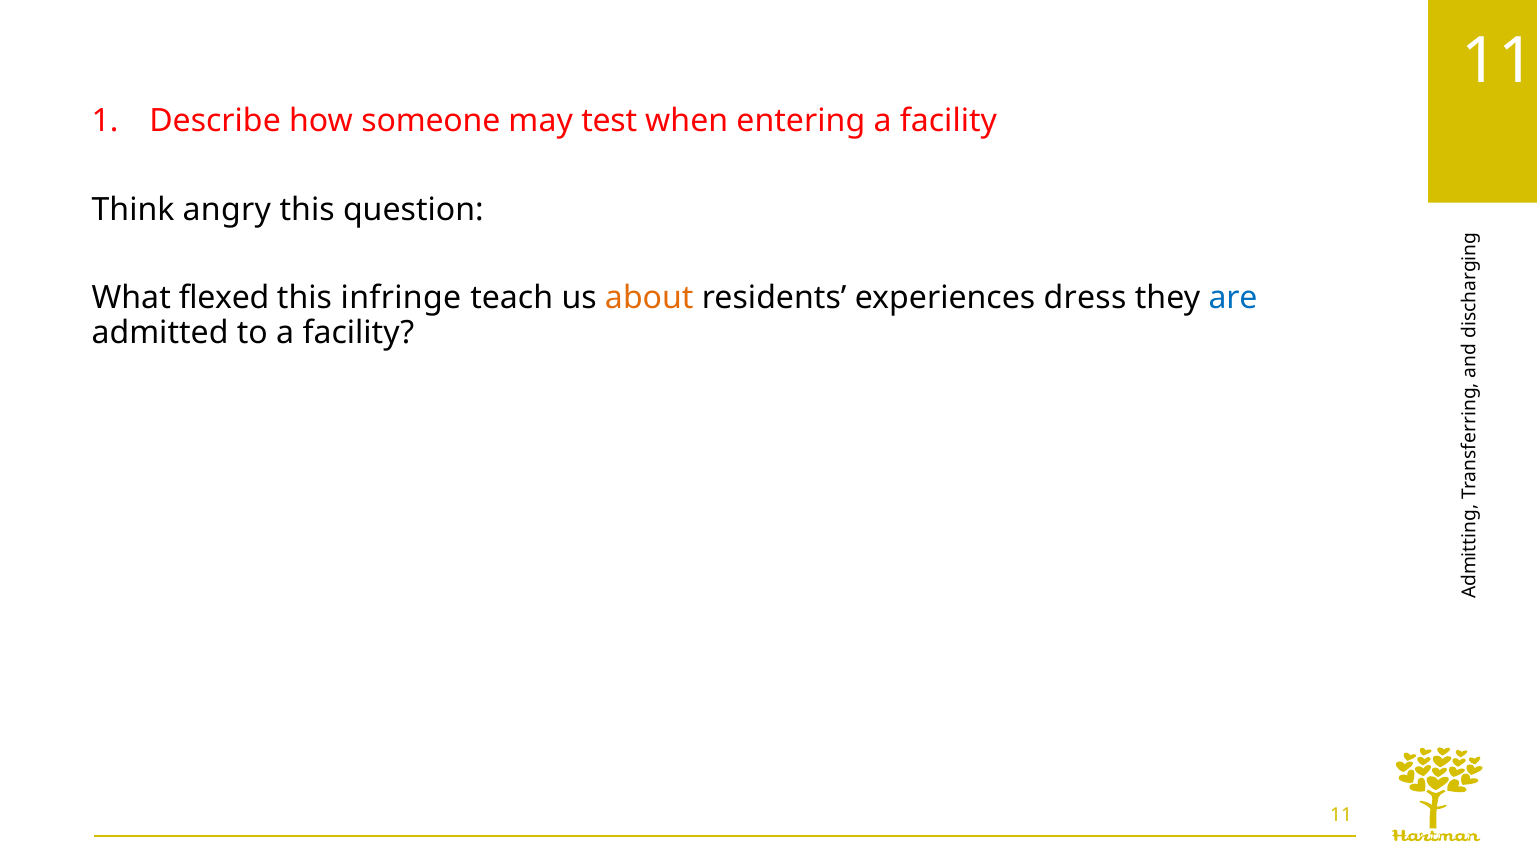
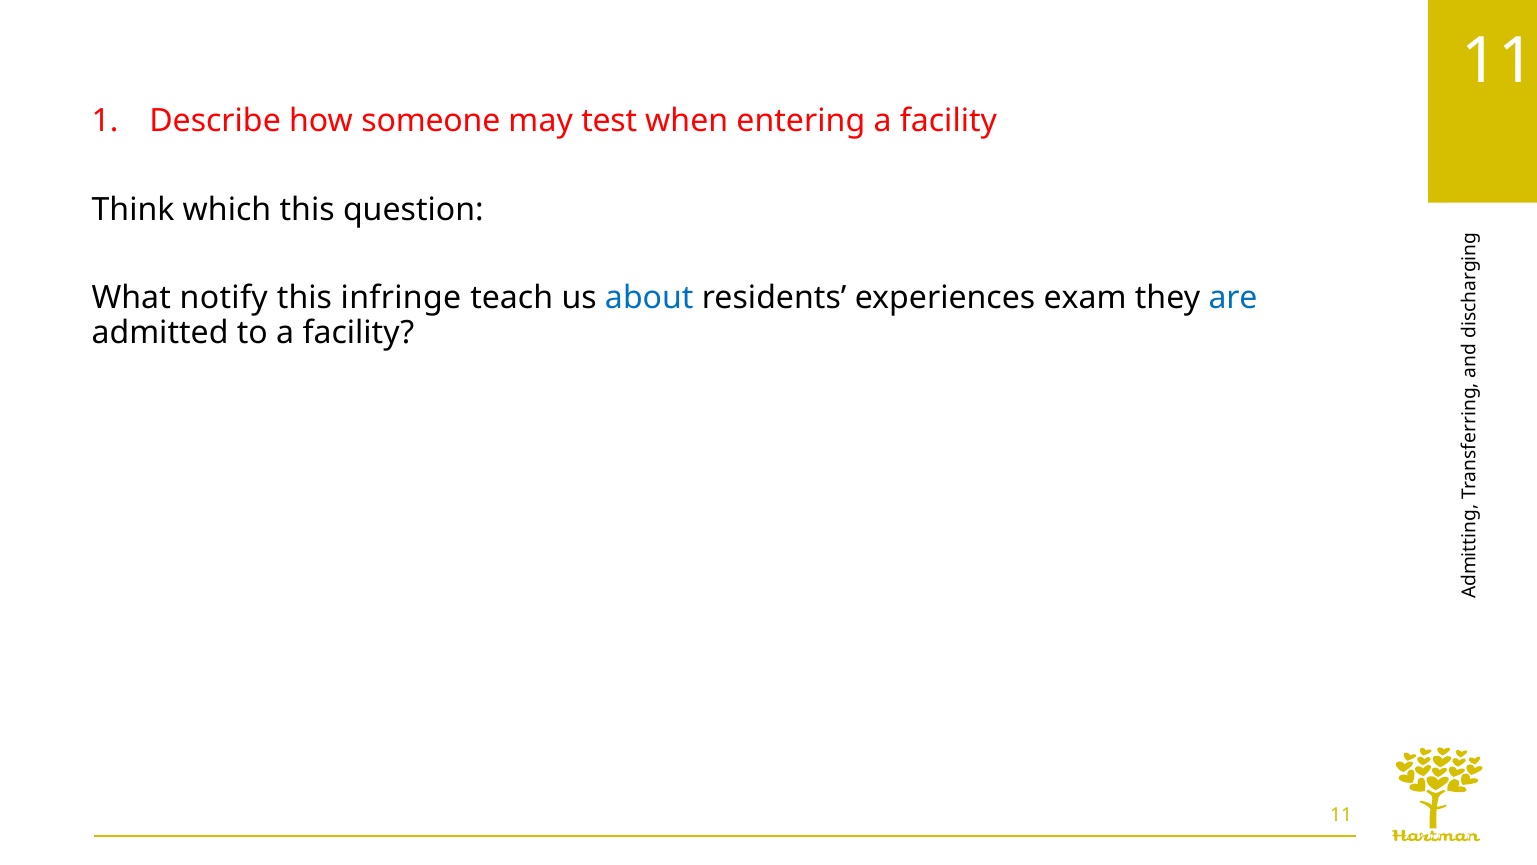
angry: angry -> which (227, 210)
flexed: flexed -> notify (224, 298)
about colour: orange -> blue (649, 298)
dress: dress -> exam (1085, 298)
